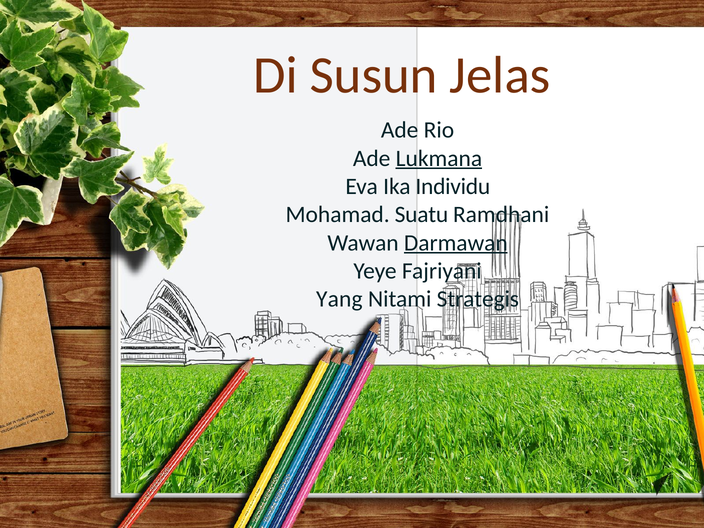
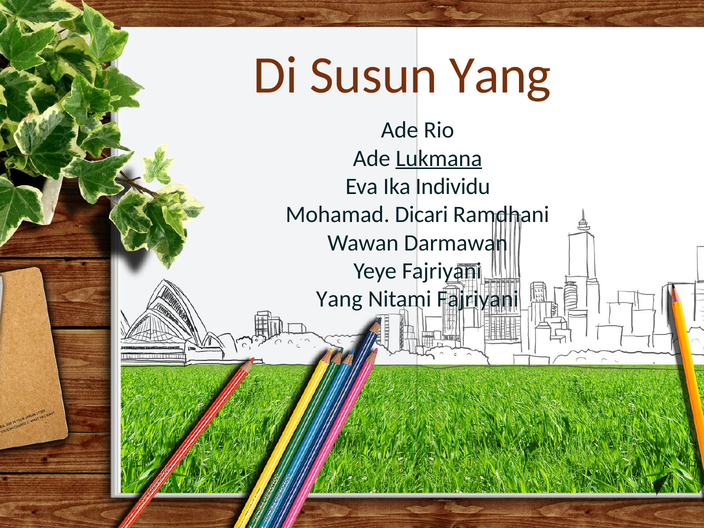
Susun Jelas: Jelas -> Yang (500, 76)
Suatu: Suatu -> Dicari (421, 215)
Darmawan underline: present -> none (456, 243)
Nitami Strategis: Strategis -> Fajriyani (478, 299)
